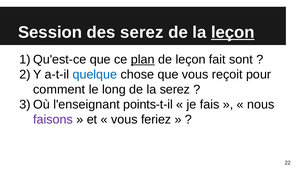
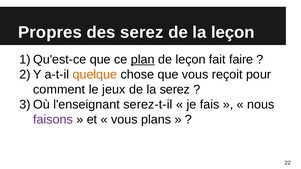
Session: Session -> Propres (50, 32)
leçon underline: present -> none (233, 32)
sont: sont -> faire (241, 59)
quelque colour: blue -> orange (95, 75)
long: long -> jeux (114, 90)
points-t-il: points-t-il -> serez-t-il (148, 105)
feriez: feriez -> plans (156, 120)
